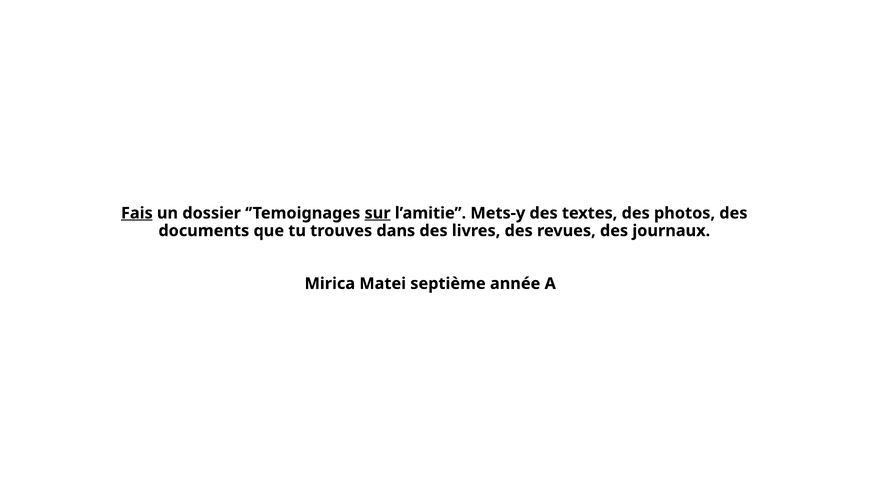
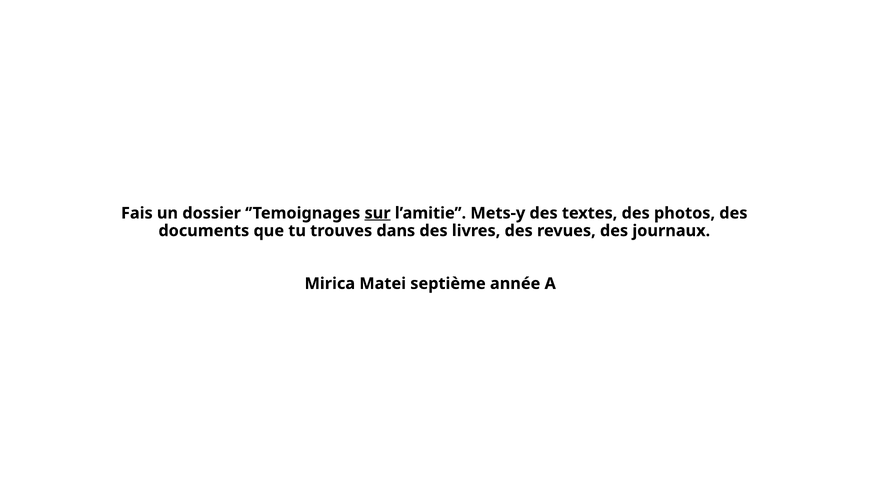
Fais underline: present -> none (137, 213)
